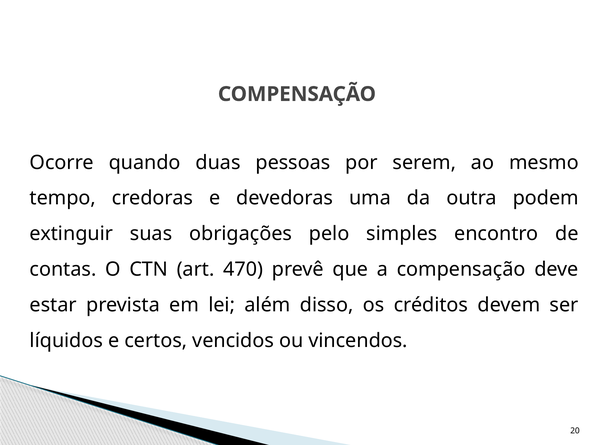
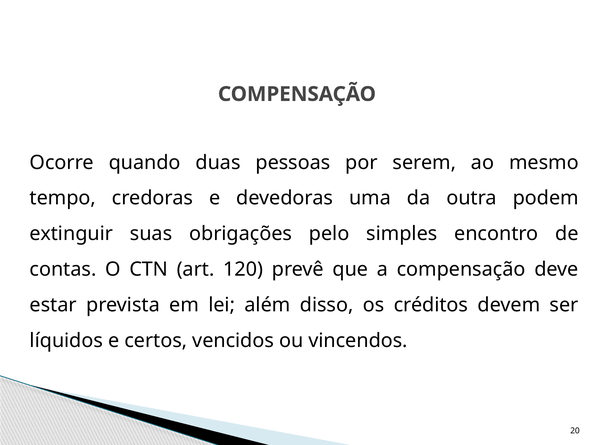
470: 470 -> 120 (243, 270)
